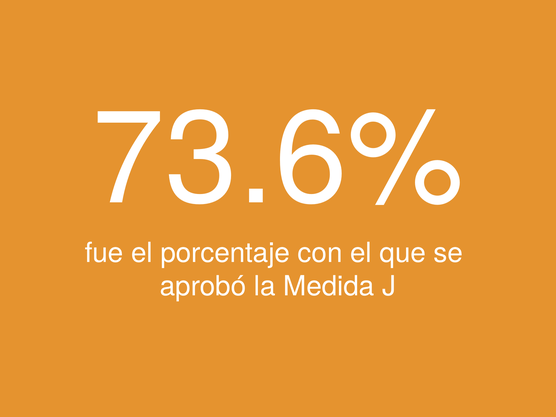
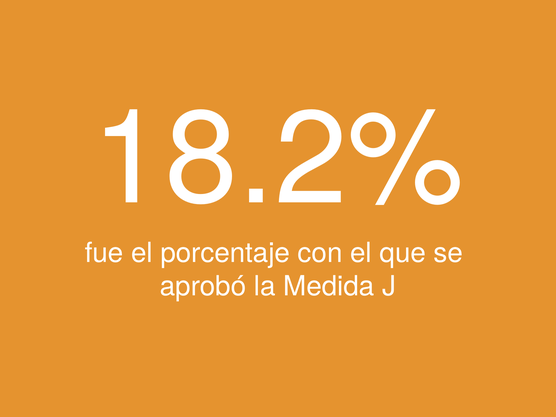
73.6%: 73.6% -> 18.2% (278, 159)
